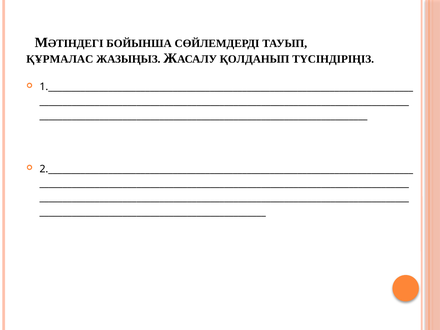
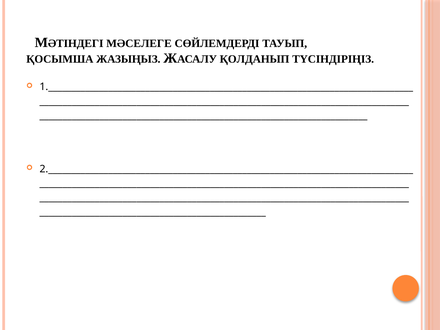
БОЙЫНША: БОЙЫНША -> МӘСЕЛЕГЕ (139, 44)
ҚҰРМАЛАС: ҚҰРМАЛАС -> ҚОСЫМША (60, 59)
